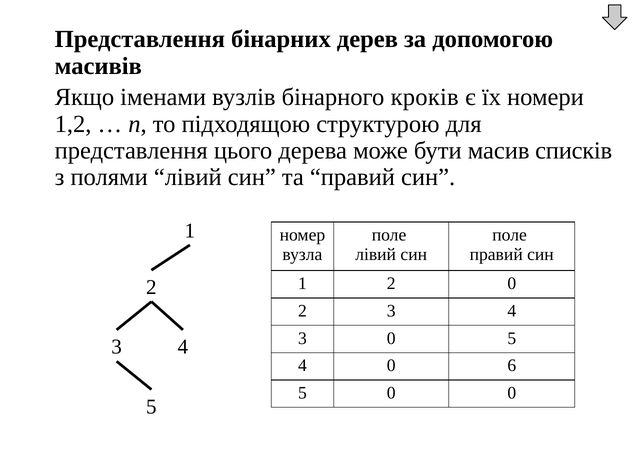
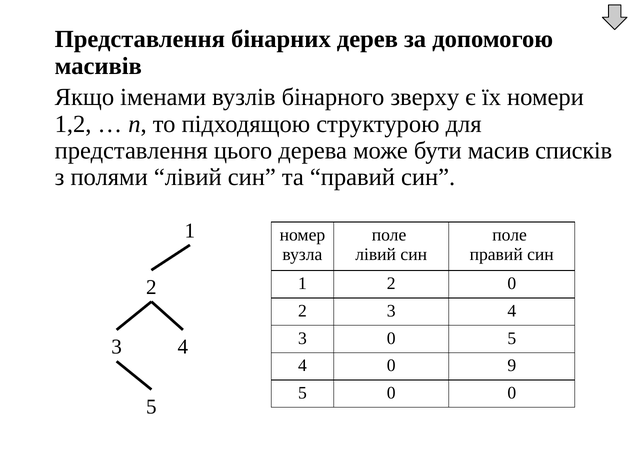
кроків: кроків -> зверху (425, 97)
6: 6 -> 9 (512, 366)
